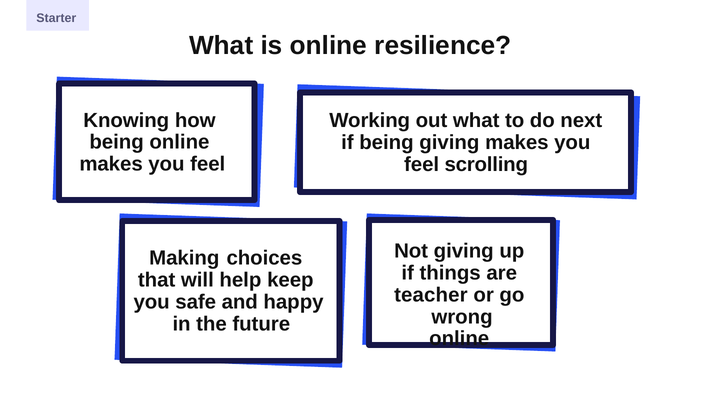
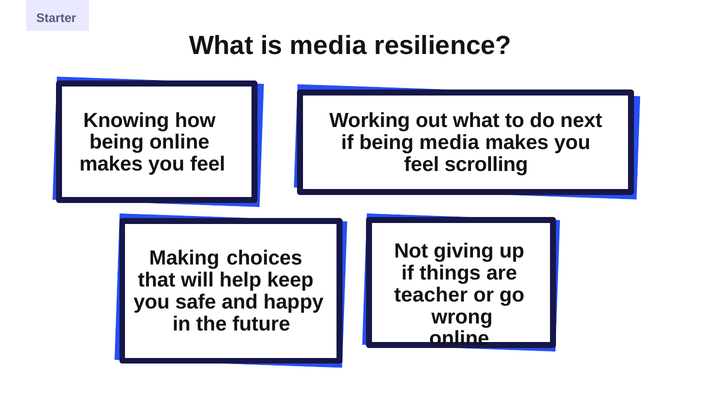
is online: online -> media (328, 45)
being giving: giving -> media (449, 143)
